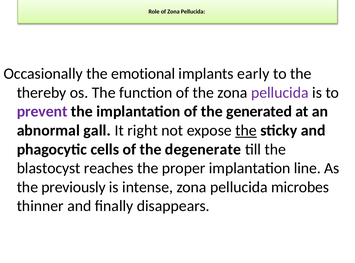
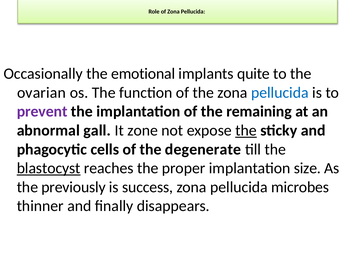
early: early -> quite (253, 74)
thereby: thereby -> ovarian (41, 93)
pellucida colour: purple -> blue (280, 93)
generated: generated -> remaining (259, 111)
right: right -> zone (143, 130)
blastocyst underline: none -> present (49, 168)
line: line -> size (307, 168)
intense: intense -> success (148, 187)
